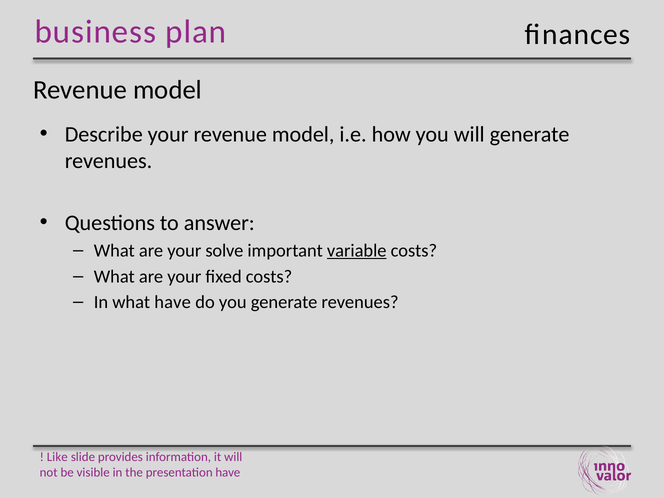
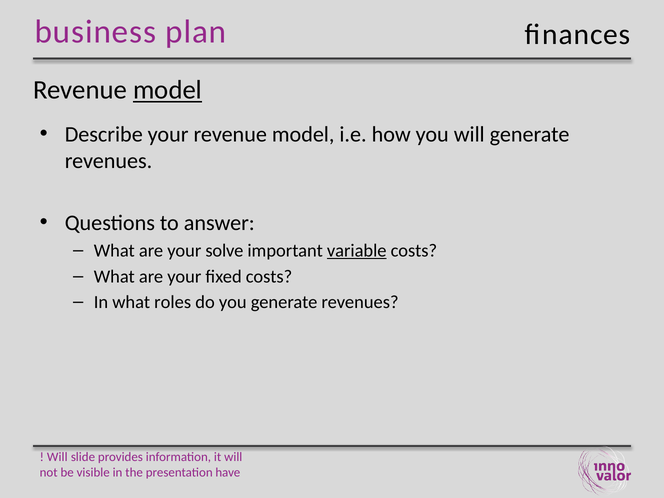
model underline: none -> present (168, 90)
what have: have -> roles (173, 302)
Like: Like -> Will (57, 457)
